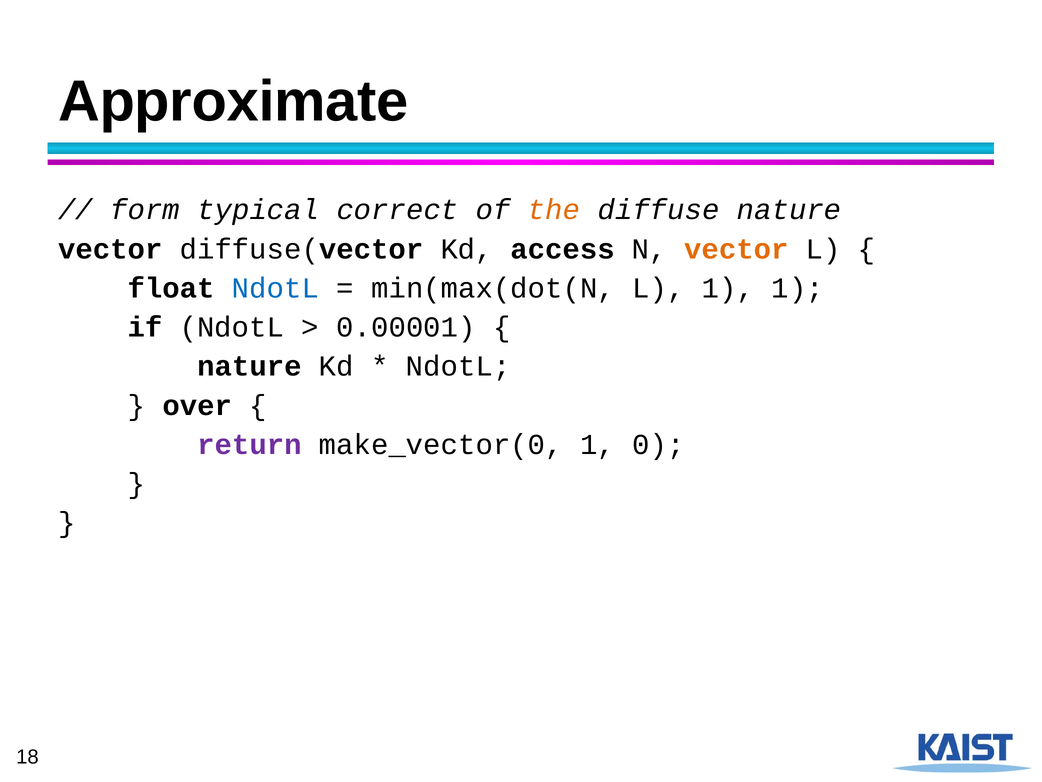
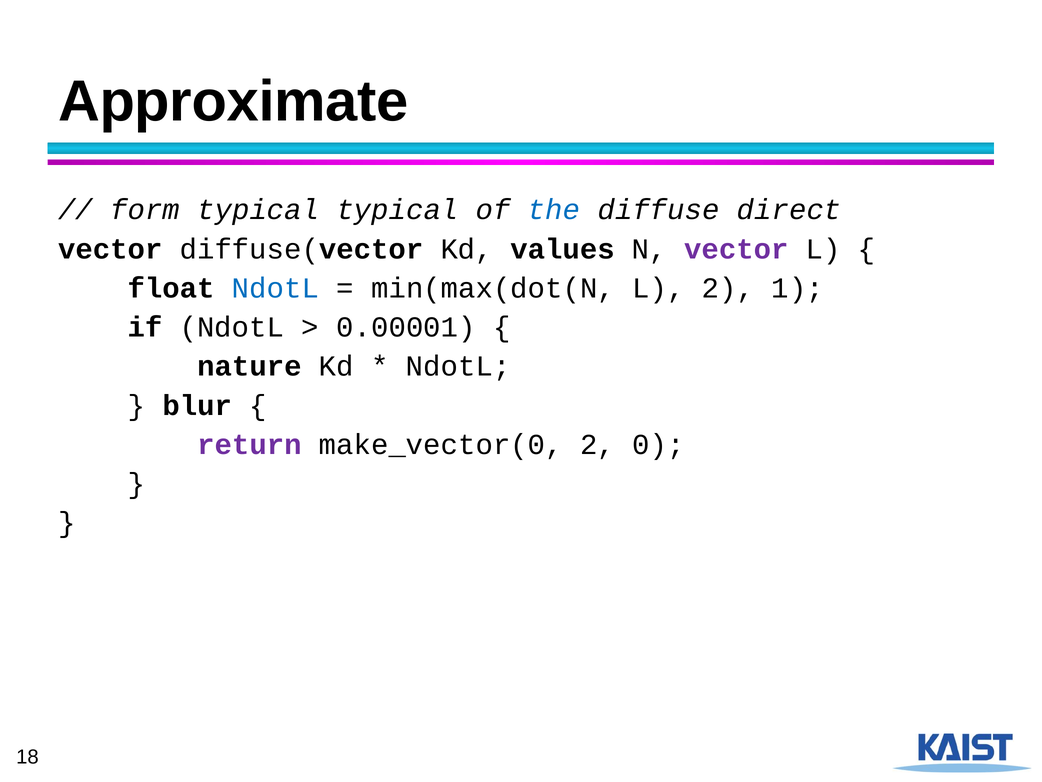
typical correct: correct -> typical (397, 210)
the colour: orange -> blue (554, 210)
diffuse nature: nature -> direct (789, 210)
access: access -> values (562, 249)
vector colour: orange -> purple (736, 249)
L 1: 1 -> 2 (728, 288)
over: over -> blur (197, 405)
make_vector(0 1: 1 -> 2 (597, 444)
